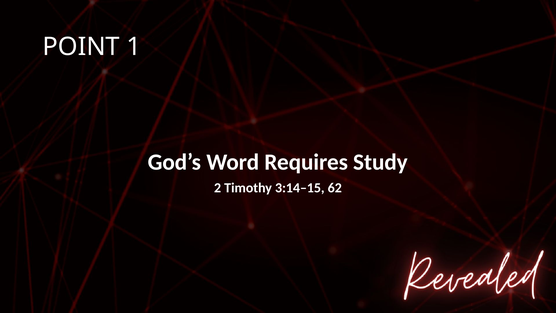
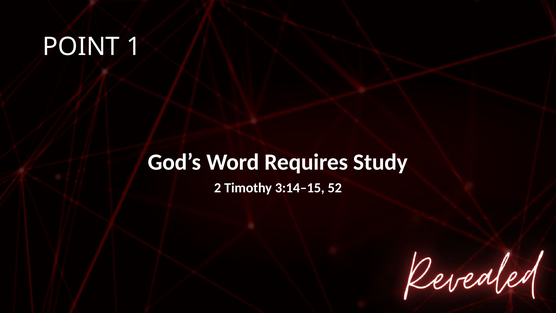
62: 62 -> 52 (335, 188)
